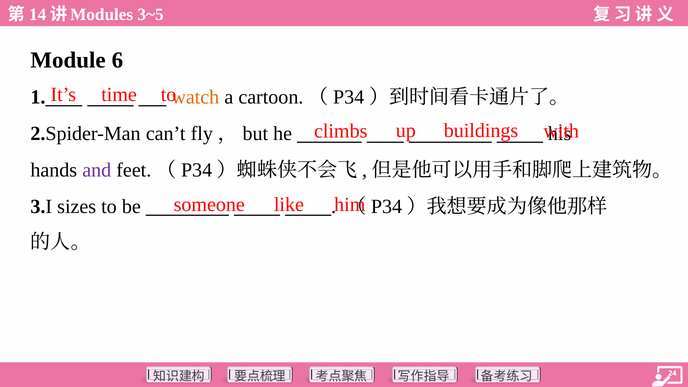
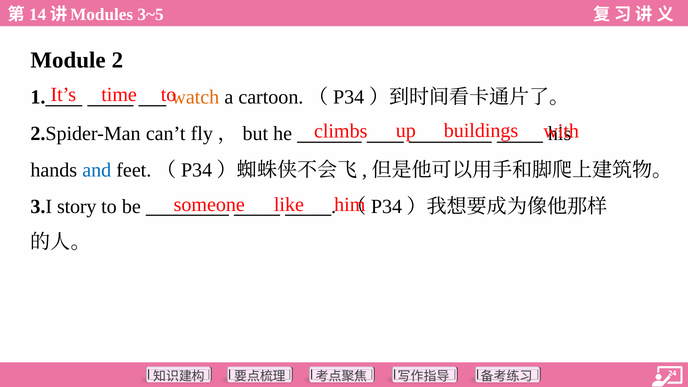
6: 6 -> 2 (117, 60)
and colour: purple -> blue (97, 170)
sizes: sizes -> story (77, 207)
